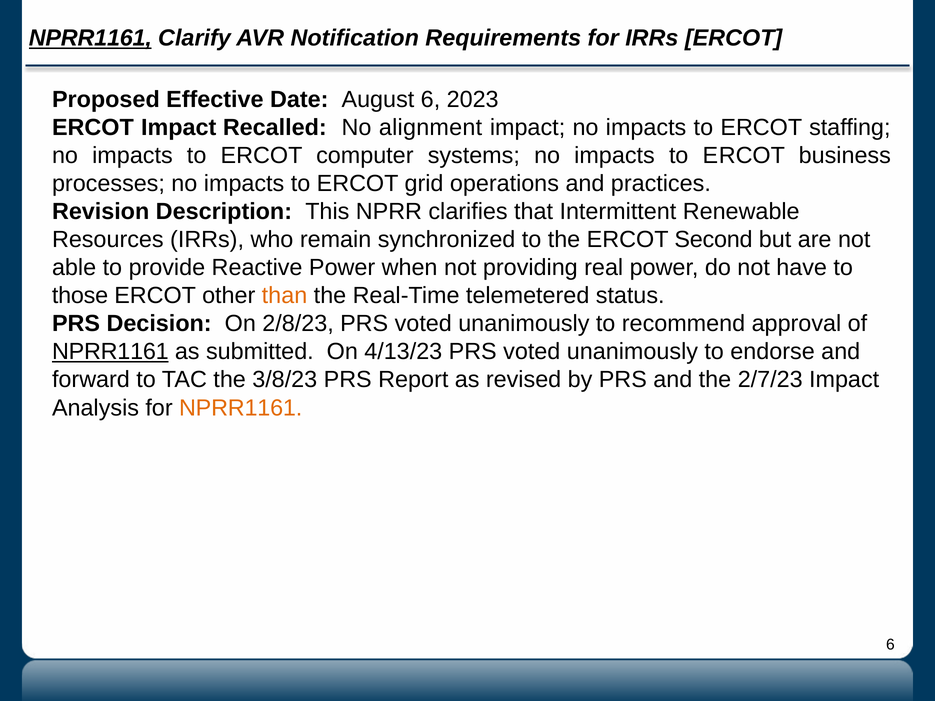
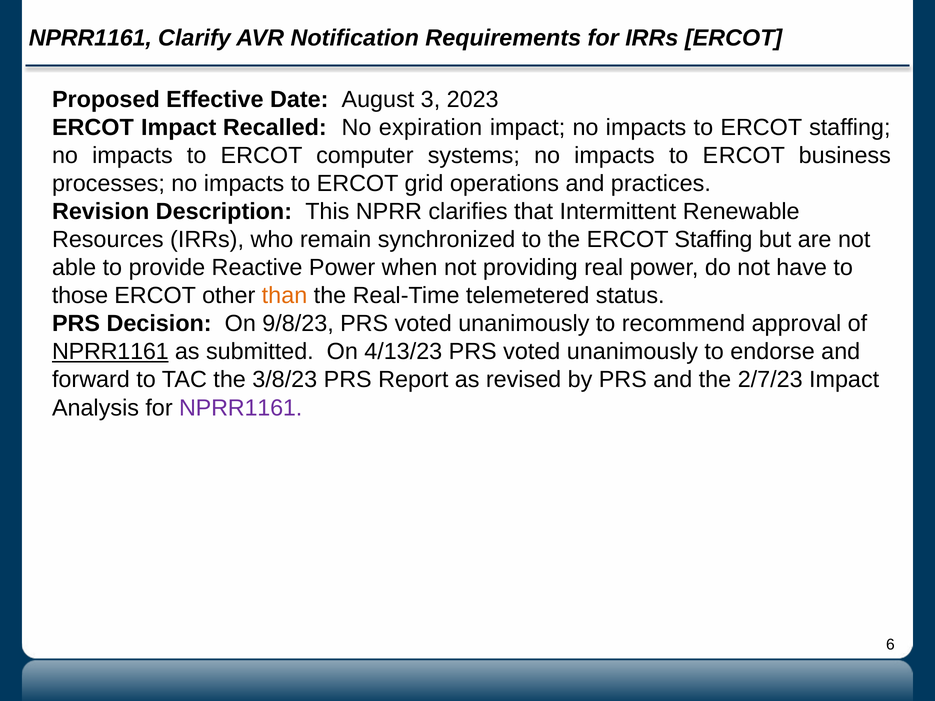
NPRR1161 underline: present -> none (90, 38)
August 6: 6 -> 3 (430, 99)
alignment: alignment -> expiration (431, 127)
the ERCOT Second: Second -> Staffing (713, 240)
2/8/23: 2/8/23 -> 9/8/23 (298, 324)
NPRR1161 colour: orange -> purple (241, 408)
